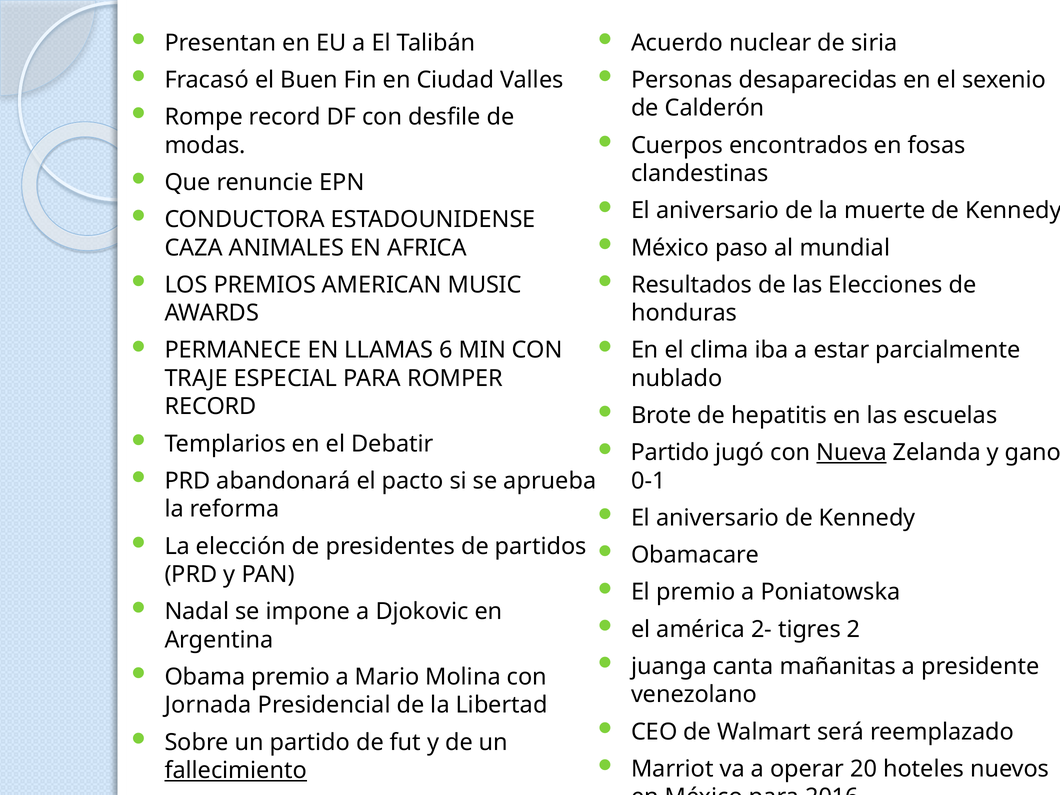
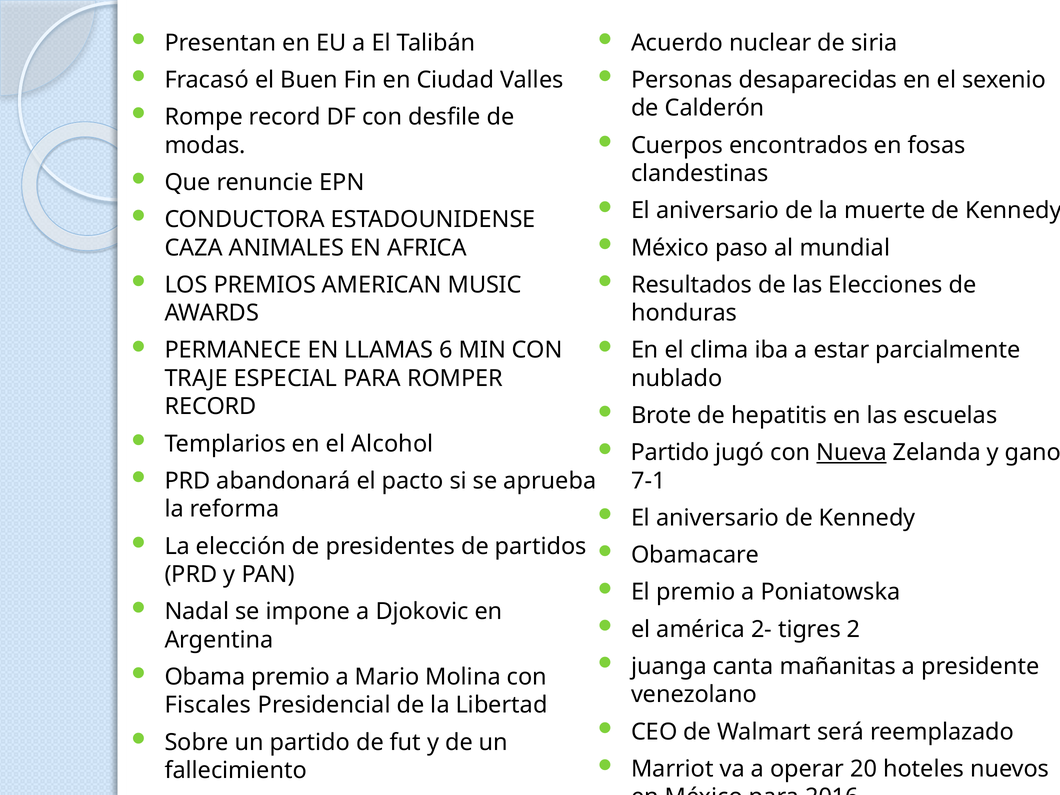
Debatir: Debatir -> Alcohol (392, 444)
0-1: 0-1 -> 7-1 (648, 481)
Jornada: Jornada -> Fiscales (208, 705)
fallecimiento underline: present -> none (236, 771)
